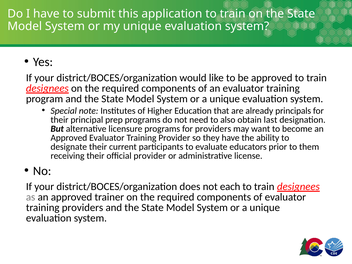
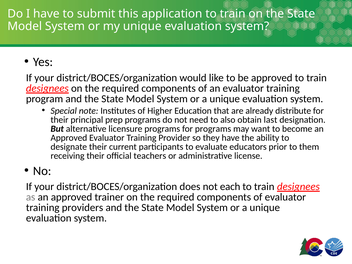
principals: principals -> distribute (293, 111)
for providers: providers -> programs (213, 129)
official provider: provider -> teachers (150, 156)
